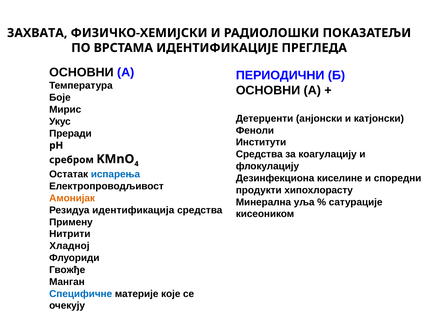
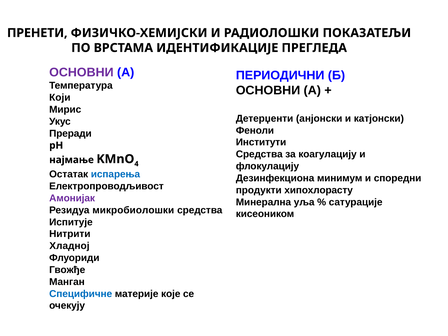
ЗАХВАТА: ЗАХВАТА -> ПРЕНЕТИ (37, 33)
ОСНОВНИ colour: black -> purple (81, 72)
Боје: Боје -> Који (60, 98)
сребром: сребром -> најмање (72, 160)
киселине: киселине -> минимум (340, 178)
Амонијак colour: orange -> purple (72, 198)
идентификација: идентификација -> микробиолошки (133, 210)
Примену: Примену -> Испитује (71, 222)
